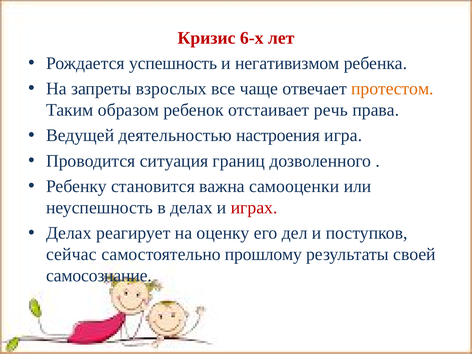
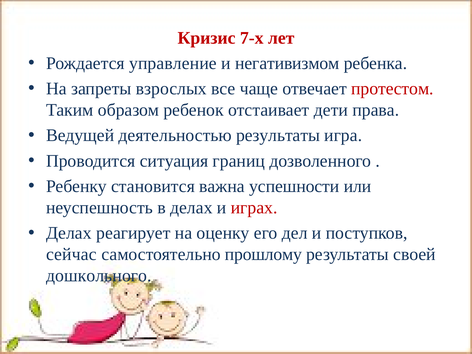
6-х: 6-х -> 7-х (252, 38)
успешность: успешность -> управление (173, 63)
протестом colour: orange -> red (392, 89)
речь: речь -> дети (331, 110)
деятельностью настроения: настроения -> результаты (278, 135)
самооценки: самооценки -> успешности (294, 186)
самосознание: самосознание -> дошкольного (99, 276)
